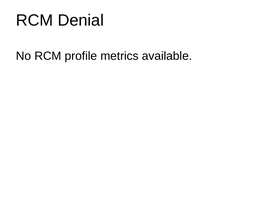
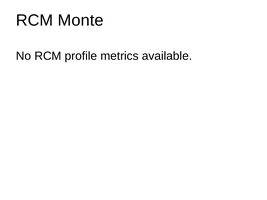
Denial: Denial -> Monte (81, 20)
